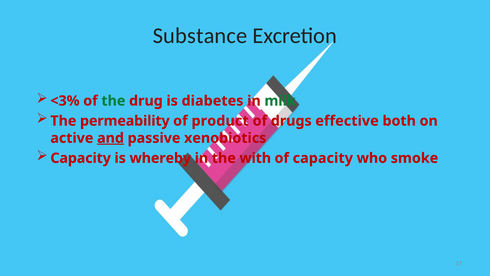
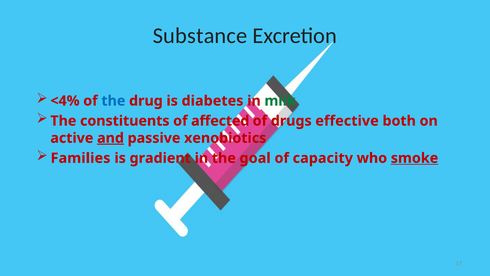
<3%: <3% -> <4% (65, 101)
the colour: green -> blue (113, 101)
permeability: permeability -> constituents (125, 121)
product: product -> affected (220, 121)
Capacity: Capacity -> Families (80, 158)
whereby: whereby -> gradient (160, 158)
with: with -> goal (255, 158)
smoke underline: none -> present (415, 158)
